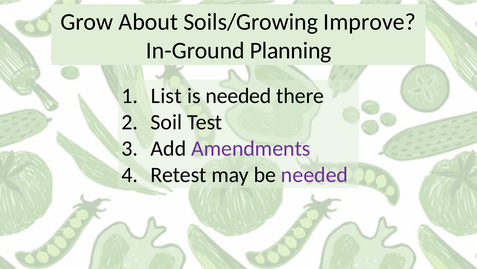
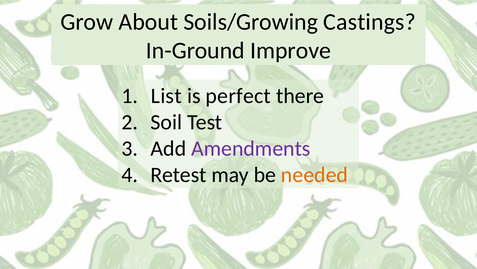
Improve: Improve -> Castings (370, 22)
Planning: Planning -> Improve (291, 51)
is needed: needed -> perfect (238, 96)
needed colour: purple -> orange (315, 174)
